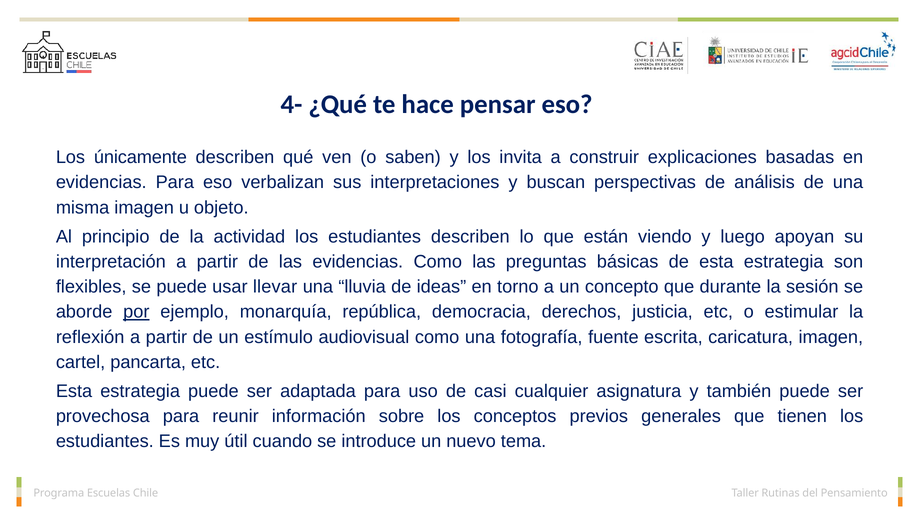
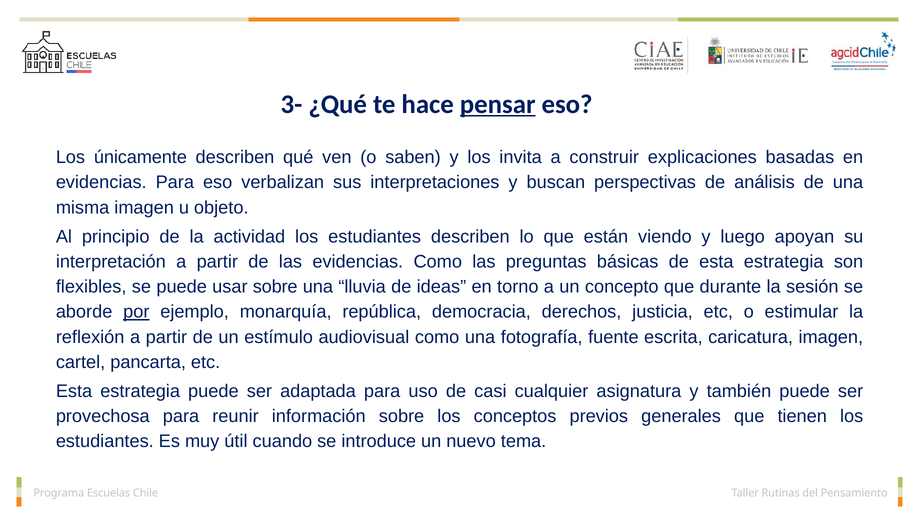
4-: 4- -> 3- (291, 104)
pensar underline: none -> present (498, 104)
usar llevar: llevar -> sobre (275, 286)
